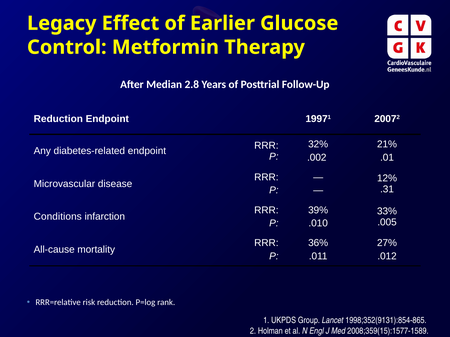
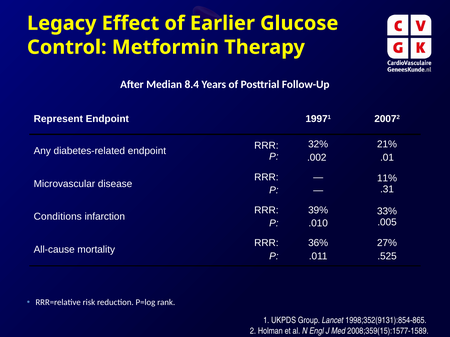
2.8: 2.8 -> 8.4 (192, 85)
Reduction: Reduction -> Represent (58, 119)
12%: 12% -> 11% (387, 179)
.012: .012 -> .525 (387, 256)
